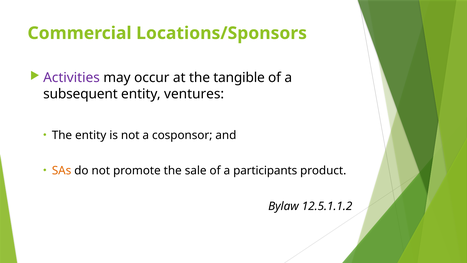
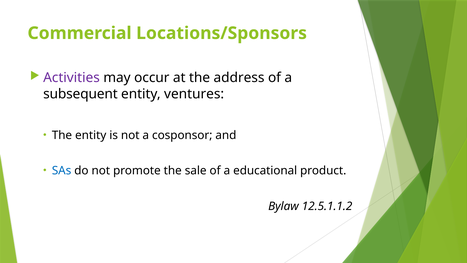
tangible: tangible -> address (239, 78)
SAs colour: orange -> blue (62, 171)
participants: participants -> educational (265, 171)
